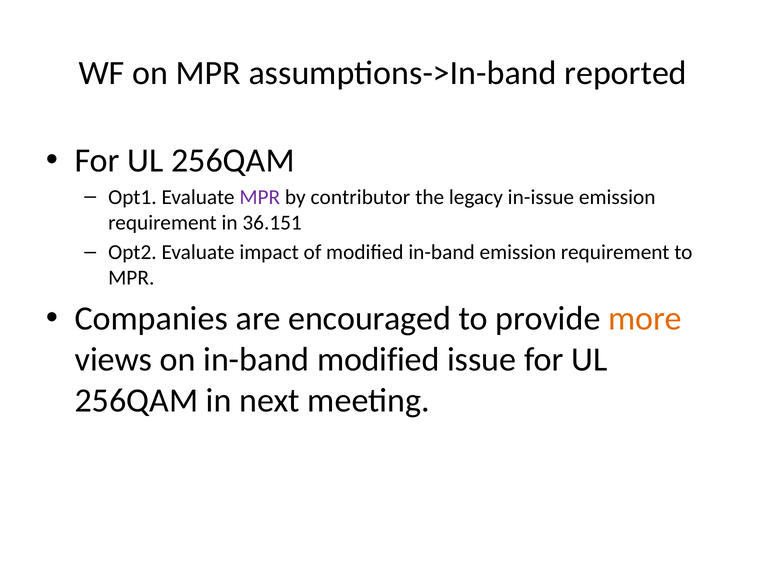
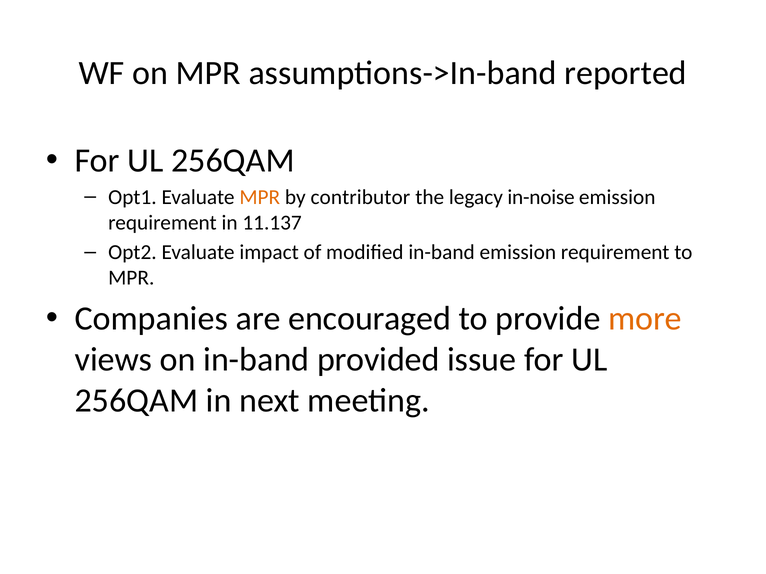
MPR colour: purple -> orange (260, 197)
in-issue: in-issue -> in-noise (541, 197)
36.151: 36.151 -> 11.137 (272, 223)
in-band modified: modified -> provided (378, 360)
